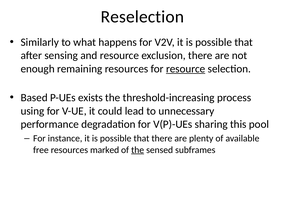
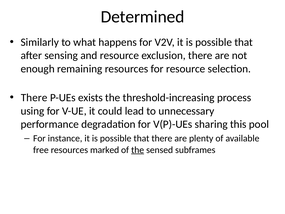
Reselection: Reselection -> Determined (142, 17)
resource underline: present -> none (186, 69)
Based: Based -> There (34, 98)
